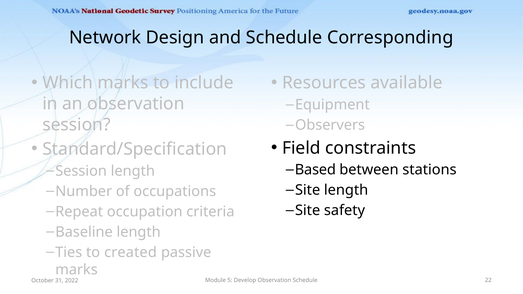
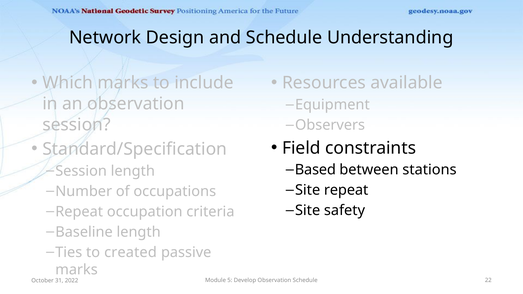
Corresponding: Corresponding -> Understanding (390, 38)
Site length: length -> repeat (346, 190)
